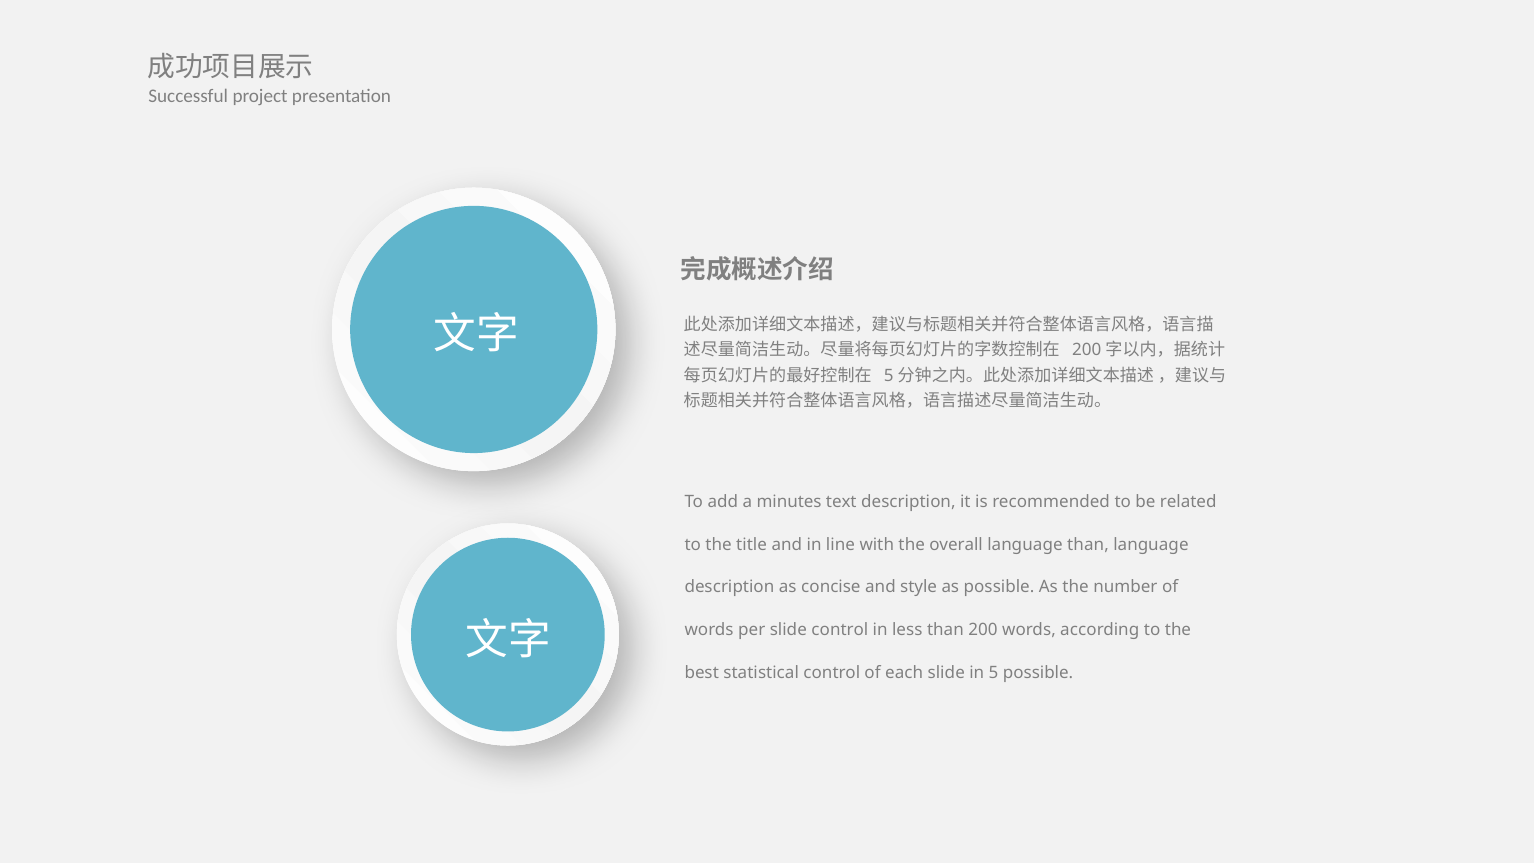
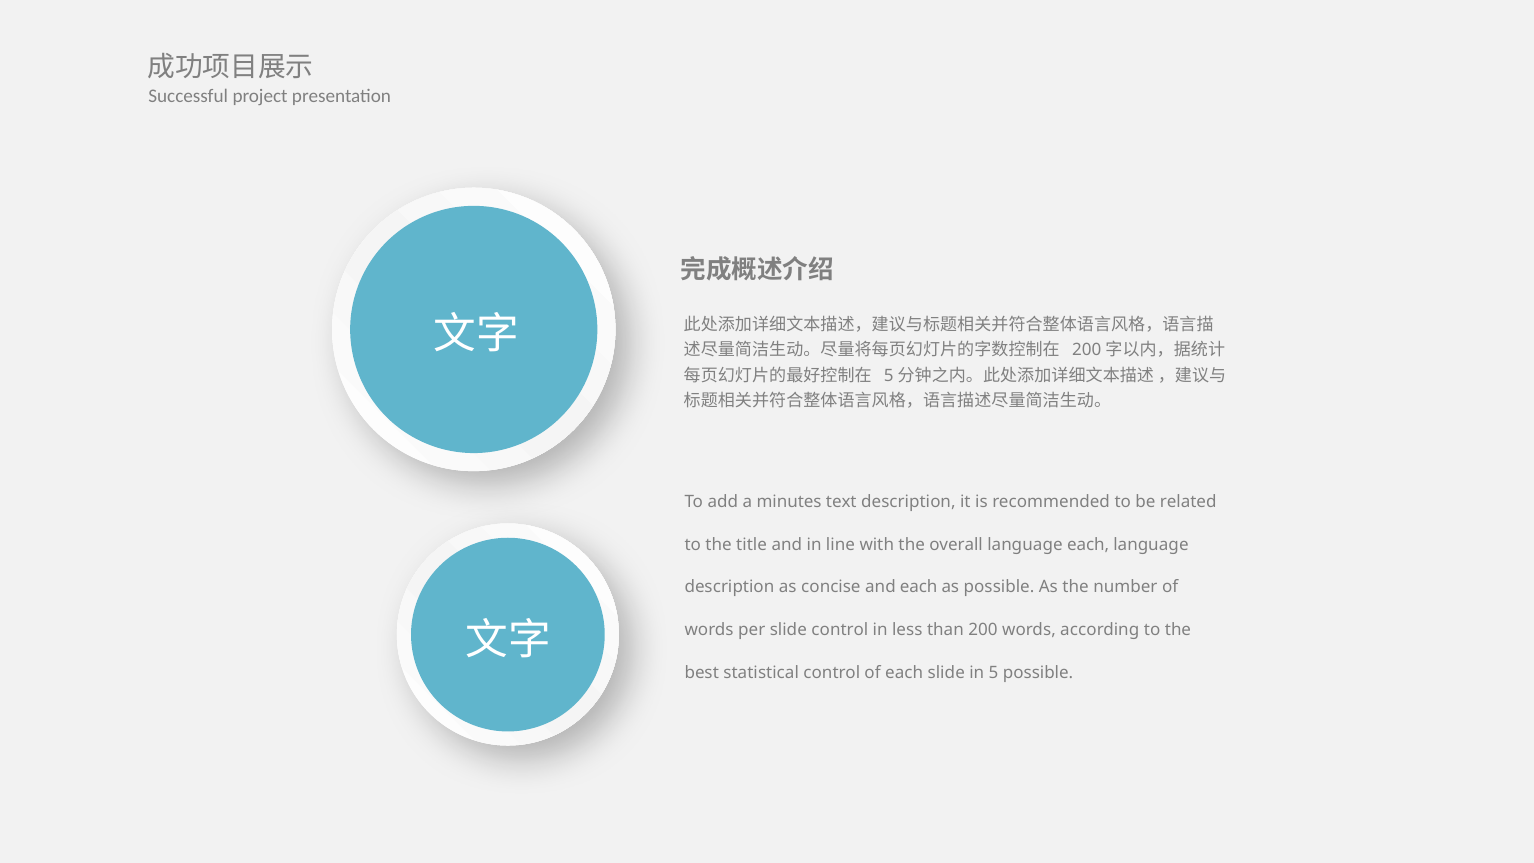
language than: than -> each (1088, 544)
and style: style -> each (919, 587)
